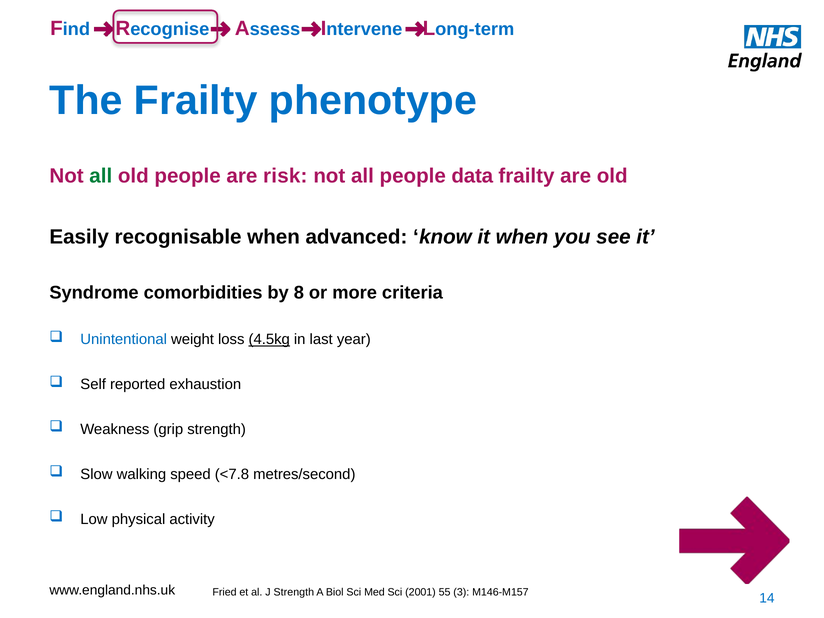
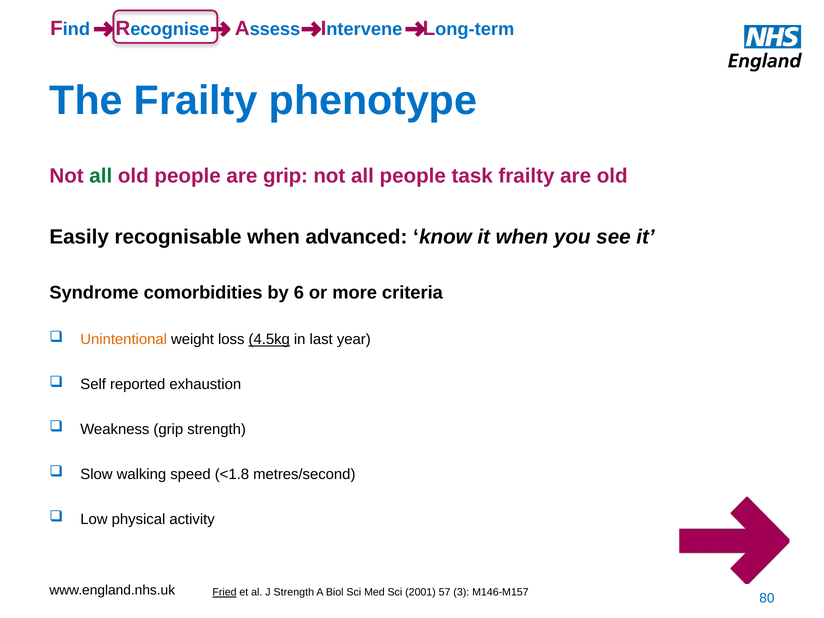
are risk: risk -> grip (285, 176)
data: data -> task (472, 176)
8: 8 -> 6 (299, 293)
Unintentional colour: blue -> orange (124, 340)
<7.8: <7.8 -> <1.8 (232, 474)
Fried underline: none -> present (225, 592)
55: 55 -> 57 (445, 592)
14: 14 -> 80 (767, 598)
